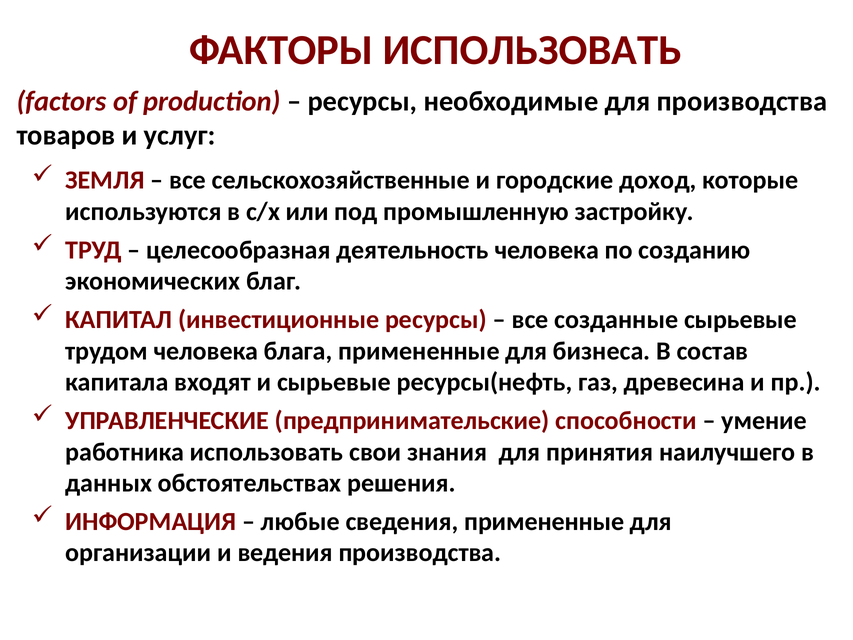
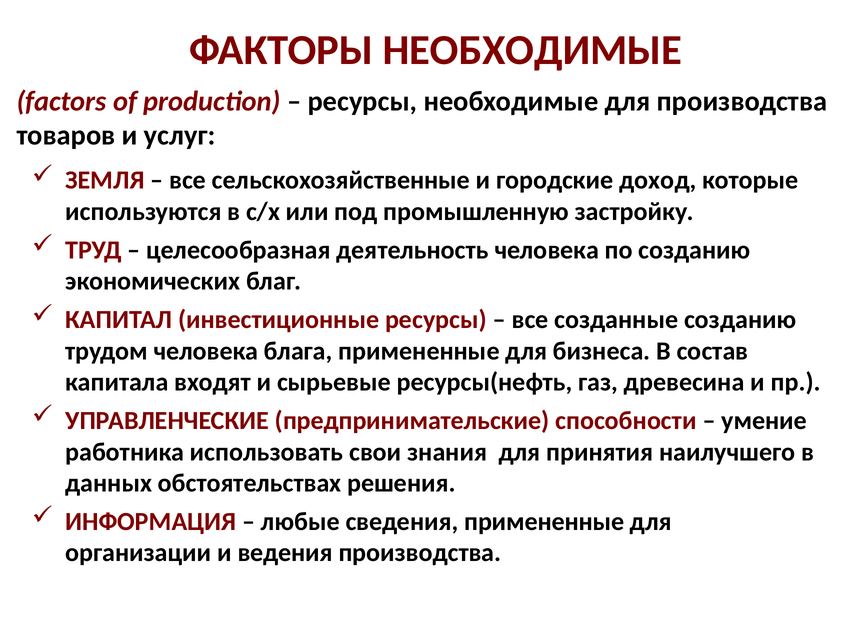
ФАКТОРЫ ИСПОЛЬЗОВАТЬ: ИСПОЛЬЗОВАТЬ -> НЕОБХОДИМЫЕ (532, 50)
созданные сырьевые: сырьевые -> созданию (740, 320)
